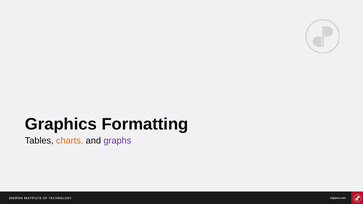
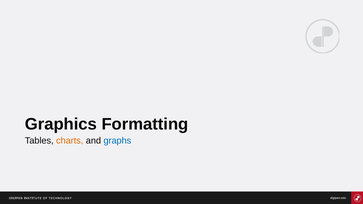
graphs colour: purple -> blue (117, 141)
